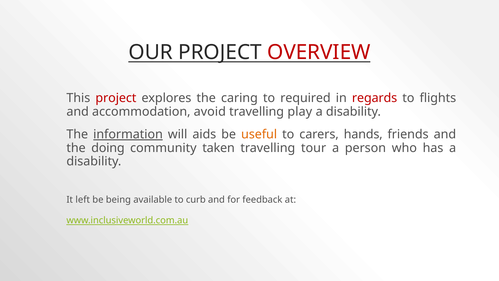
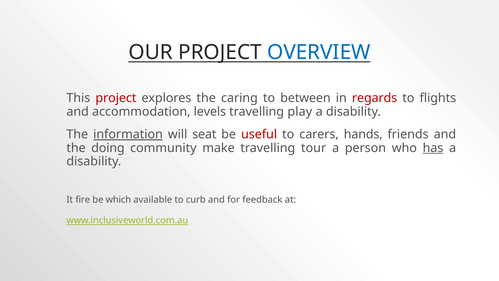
OVERVIEW colour: red -> blue (319, 52)
required: required -> between (305, 98)
avoid: avoid -> levels (210, 111)
aids: aids -> seat (204, 134)
useful colour: orange -> red (259, 134)
taken: taken -> make (219, 148)
has underline: none -> present (433, 148)
left: left -> fire (83, 200)
being: being -> which (118, 200)
